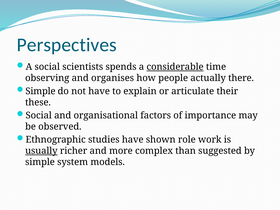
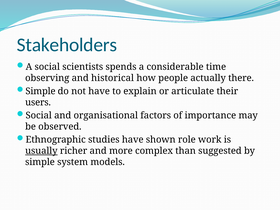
Perspectives: Perspectives -> Stakeholders (67, 45)
considerable underline: present -> none (175, 67)
organises: organises -> historical (113, 78)
these: these -> users (38, 102)
